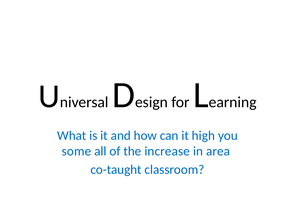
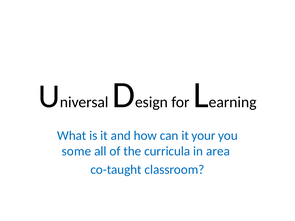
high: high -> your (204, 136)
increase: increase -> curricula (167, 151)
